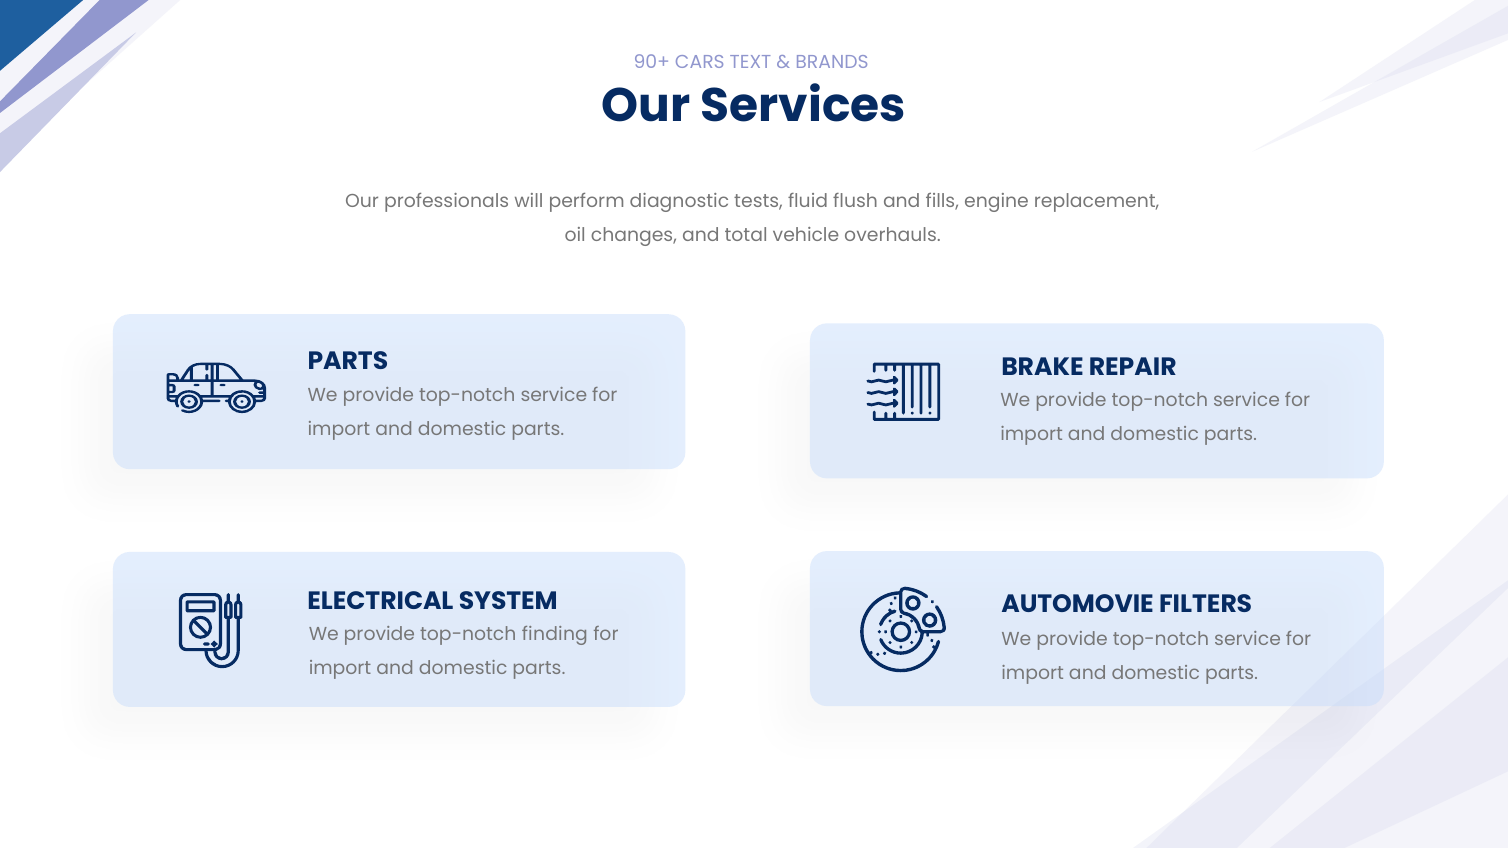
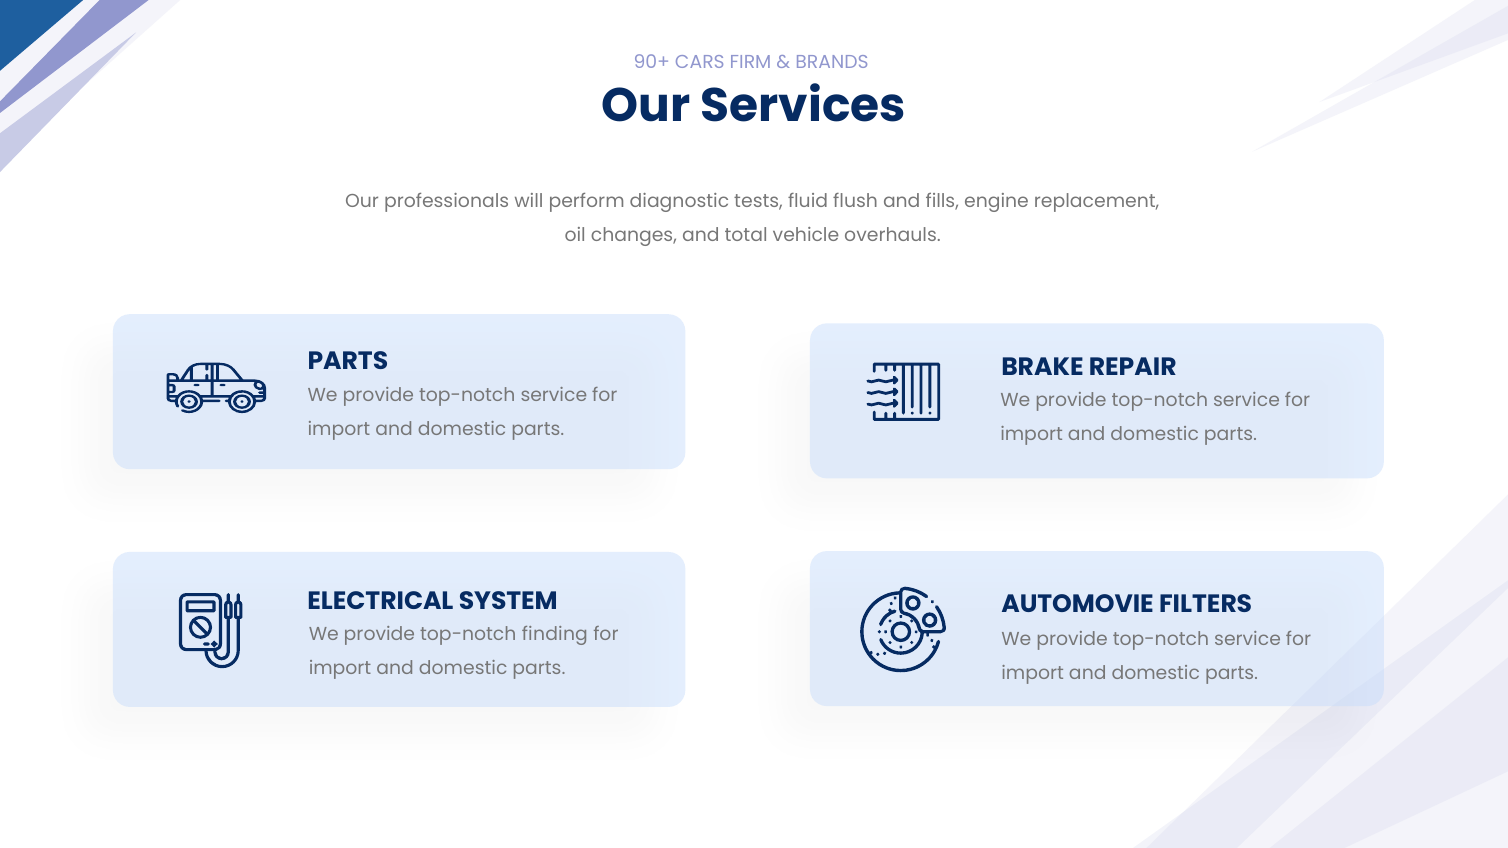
TEXT: TEXT -> FIRM (751, 62)
